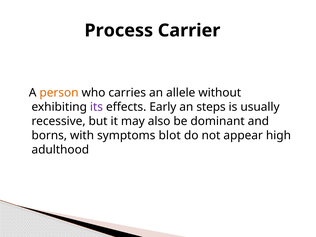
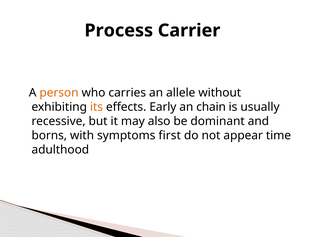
its colour: purple -> orange (96, 107)
steps: steps -> chain (211, 107)
blot: blot -> first (170, 135)
high: high -> time (278, 135)
